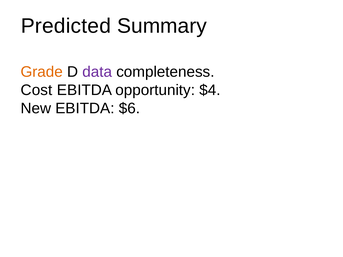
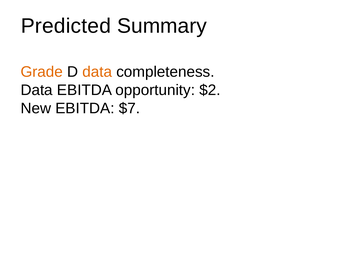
data colour: purple -> orange (97, 72)
Cost: Cost -> Data (37, 90)
$4: $4 -> $2 (210, 90)
$6: $6 -> $7 (129, 109)
